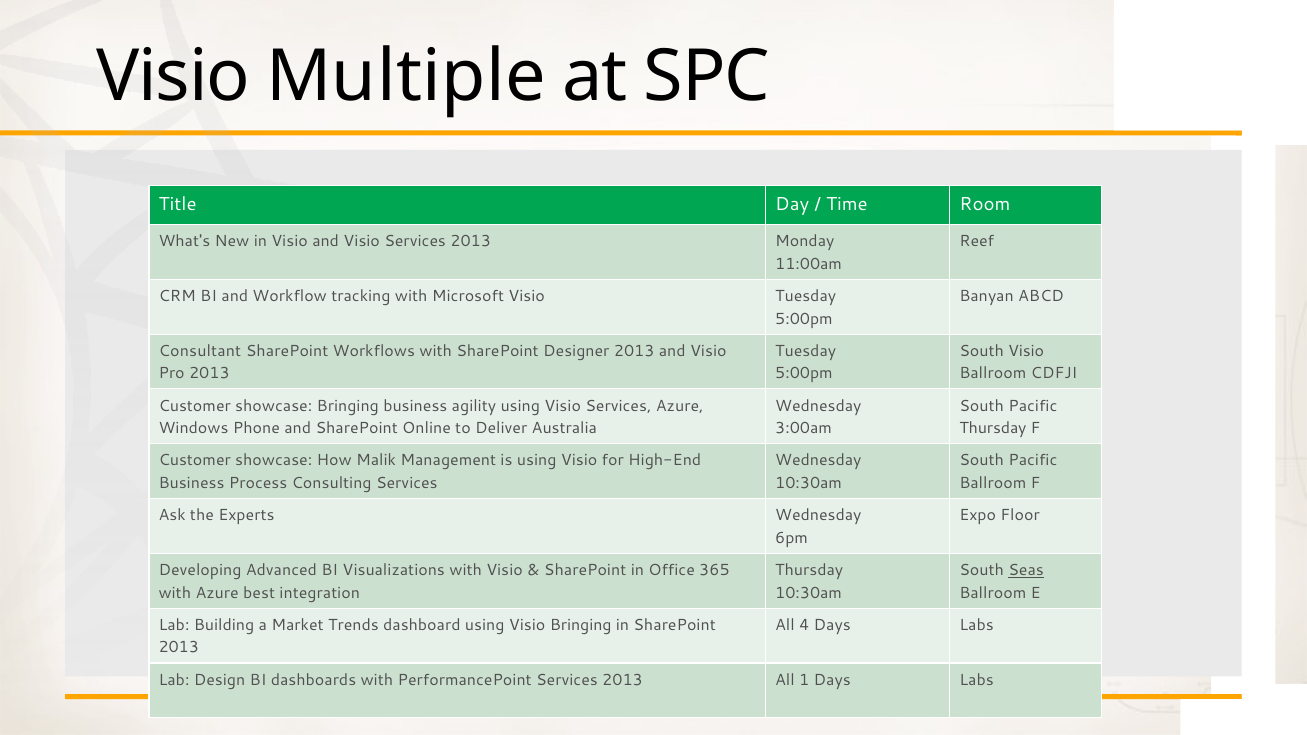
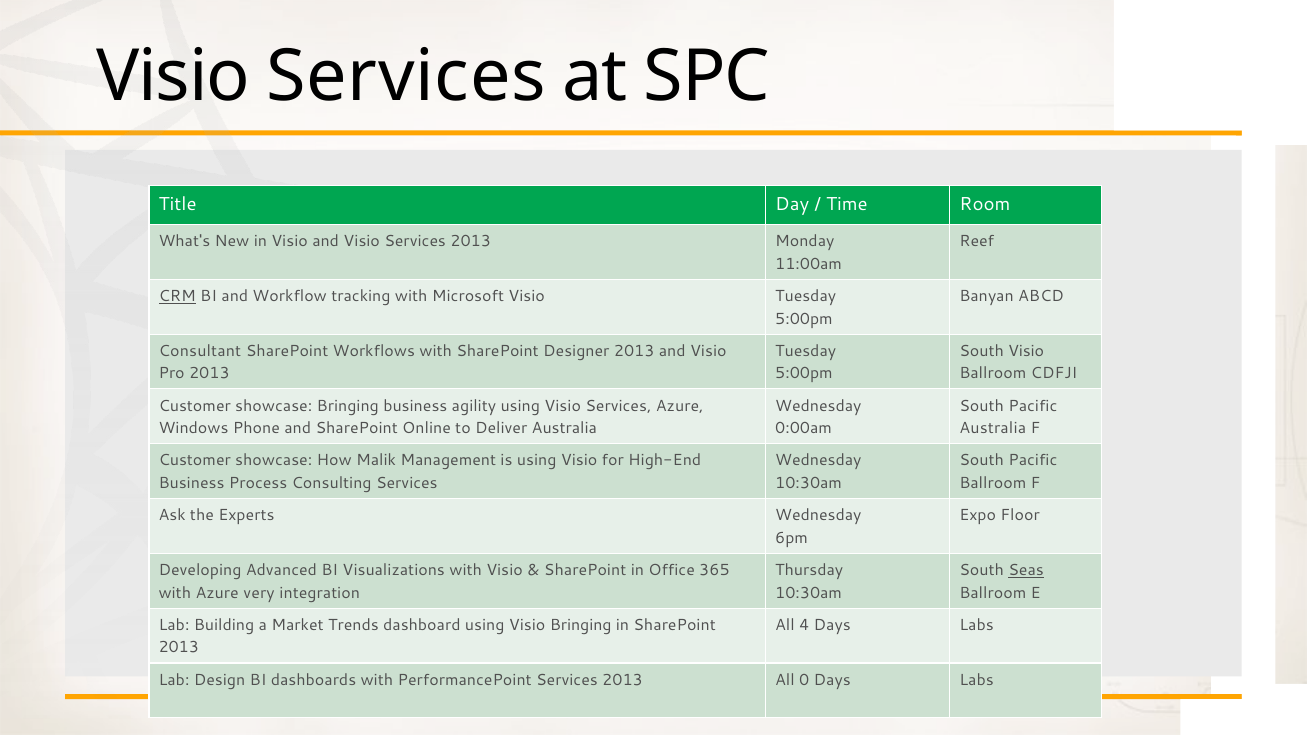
Multiple: Multiple -> Services (406, 77)
CRM underline: none -> present (177, 296)
3:00am: 3:00am -> 0:00am (804, 428)
Thursday: Thursday -> Australia (993, 428)
best: best -> very (259, 593)
1: 1 -> 0 (804, 680)
